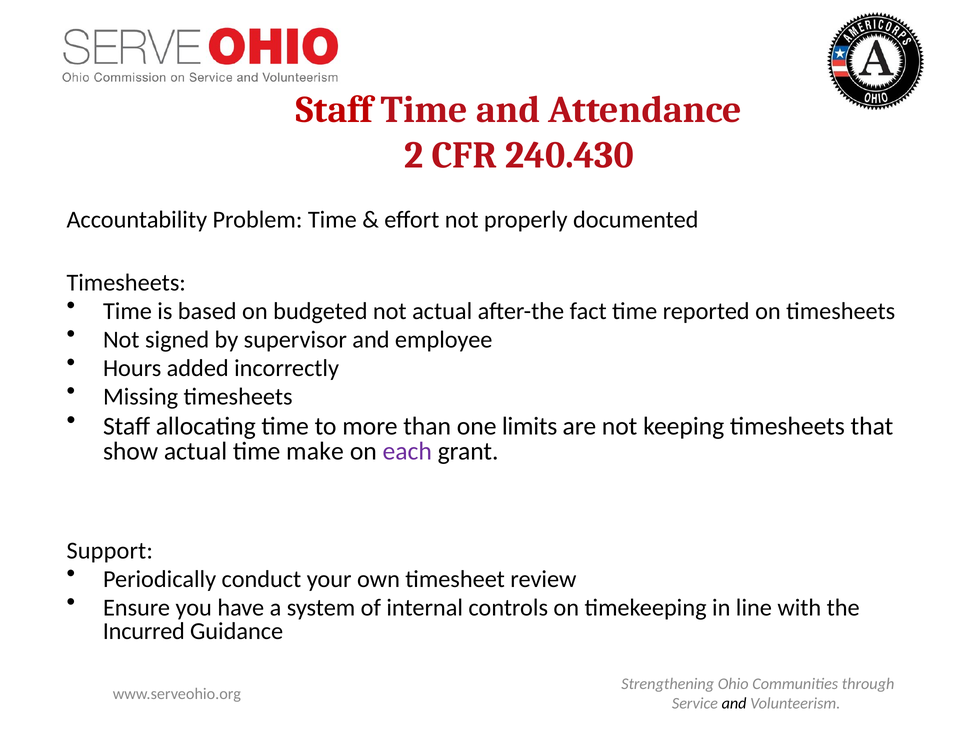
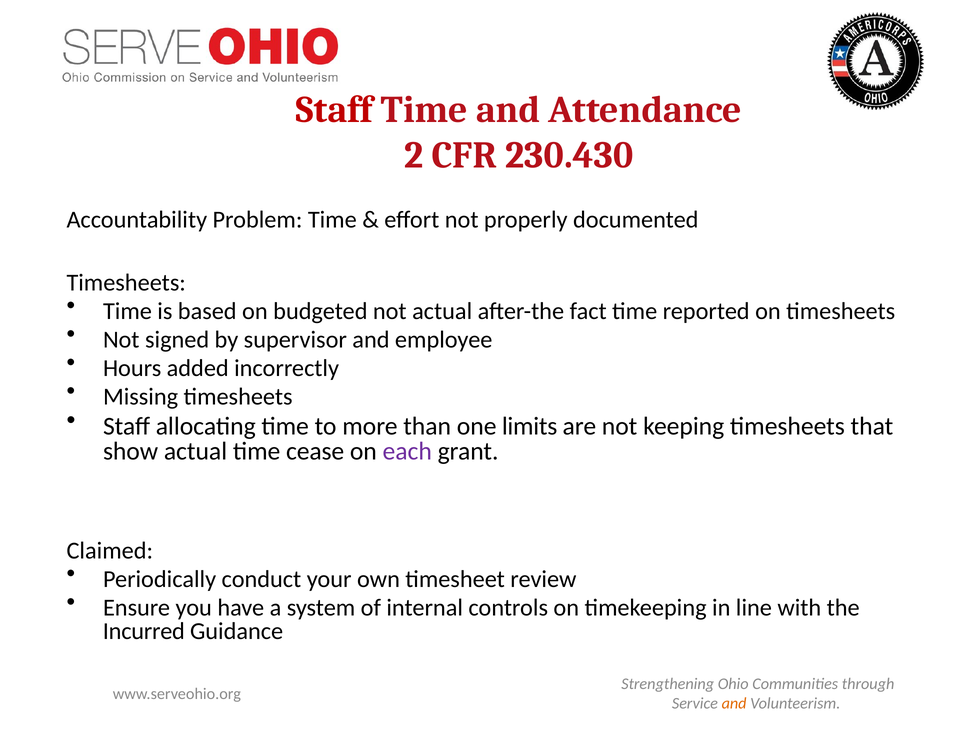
240.430: 240.430 -> 230.430 (569, 155)
make: make -> cease (315, 451)
Support: Support -> Claimed (110, 550)
and colour: black -> orange (734, 703)
